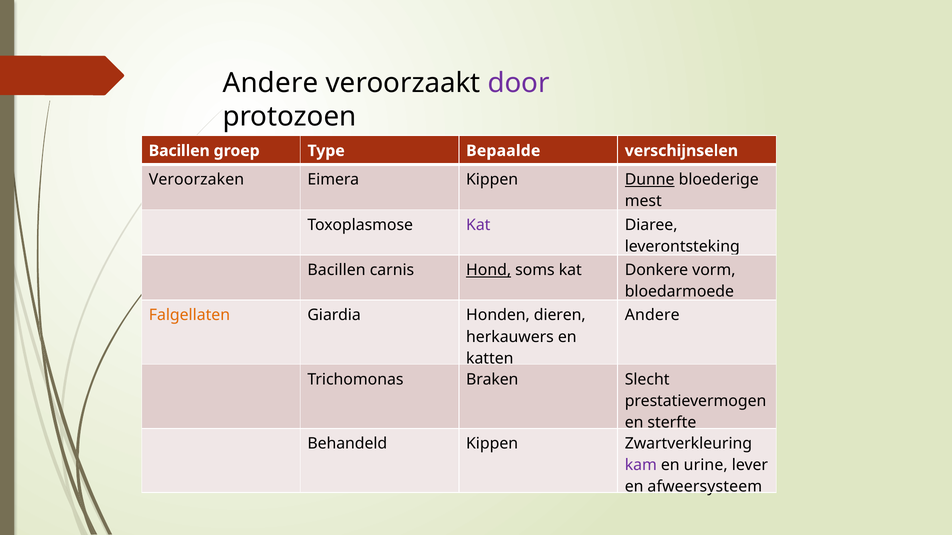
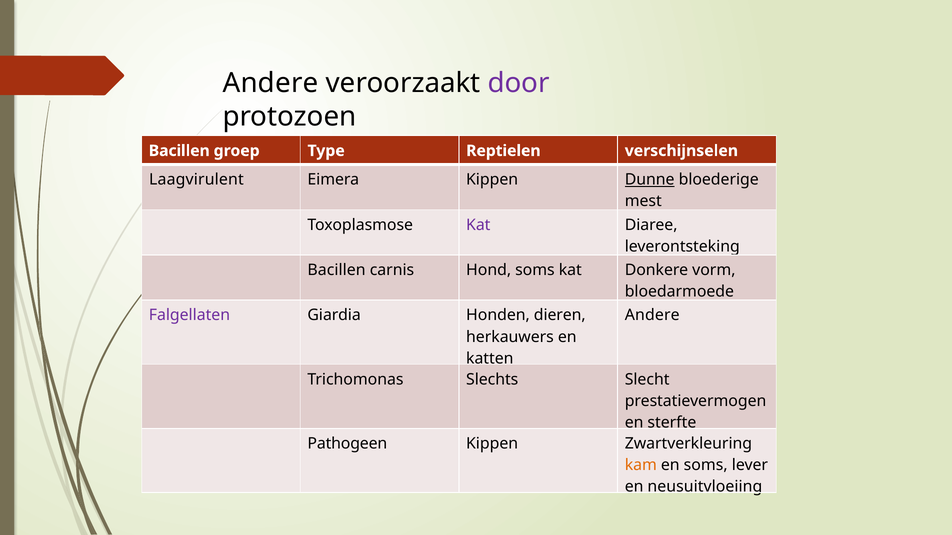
Bepaalde: Bepaalde -> Reptielen (503, 151)
Veroorzaken: Veroorzaken -> Laagvirulent (196, 180)
Hond underline: present -> none (489, 270)
Falgellaten colour: orange -> purple (189, 316)
Braken: Braken -> Slechts (492, 380)
Behandeld: Behandeld -> Pathogeen (347, 444)
kam colour: purple -> orange (641, 466)
en urine: urine -> soms (706, 466)
afweersysteem: afweersysteem -> neusuitvloeiing (705, 487)
